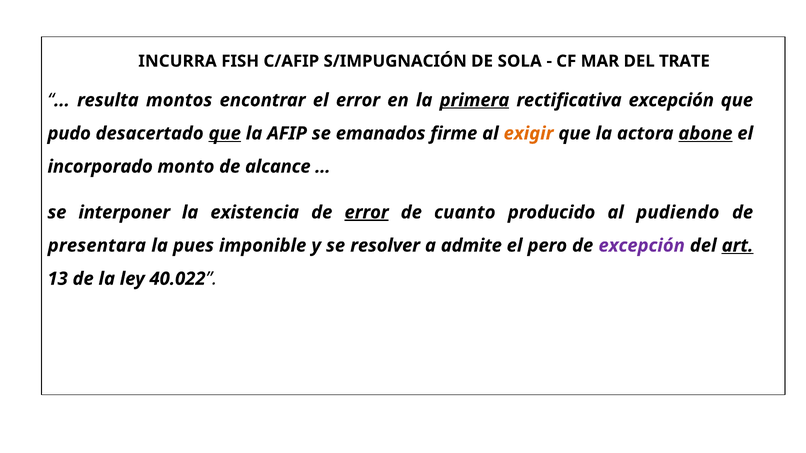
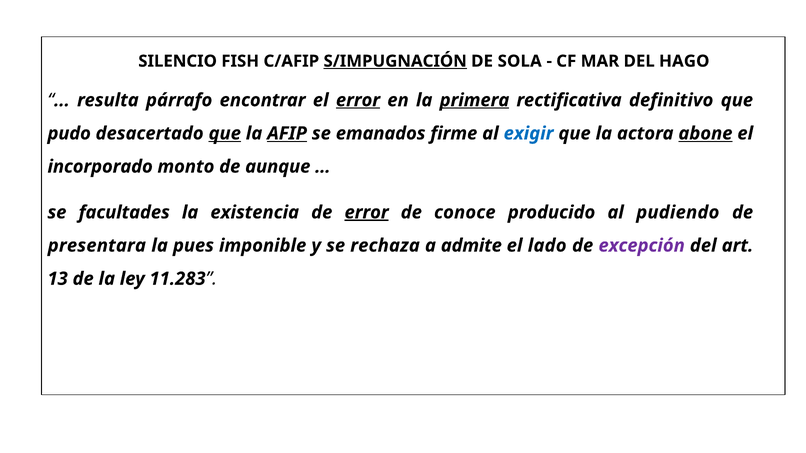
INCURRA: INCURRA -> SILENCIO (178, 61)
S/IMPUGNACIÓN underline: none -> present (395, 61)
TRATE: TRATE -> HAGO (684, 61)
montos: montos -> párrafo (179, 100)
error underline: none -> present (358, 100)
rectificativa excepción: excepción -> definitivo (671, 100)
AFIP underline: none -> present (287, 133)
exigir colour: orange -> blue (529, 133)
alcance: alcance -> aunque (278, 167)
interponer: interponer -> facultades (124, 213)
cuanto: cuanto -> conoce (465, 213)
resolver: resolver -> rechaza (385, 246)
pero: pero -> lado (547, 246)
art underline: present -> none (738, 246)
40.022: 40.022 -> 11.283 (178, 279)
